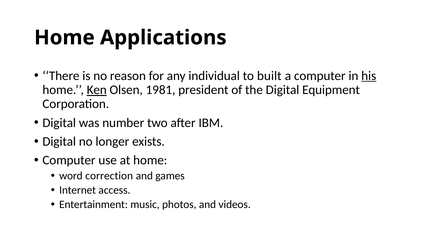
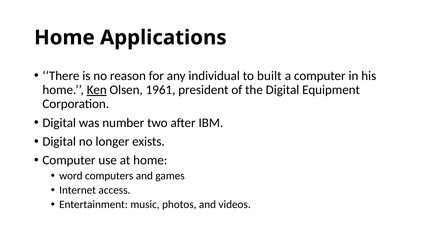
his underline: present -> none (369, 76)
1981: 1981 -> 1961 (161, 90)
correction: correction -> computers (109, 175)
